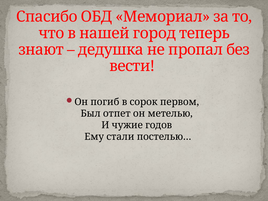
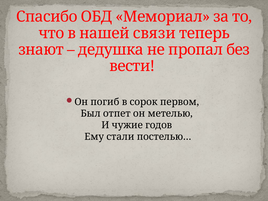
город: город -> связи (154, 33)
